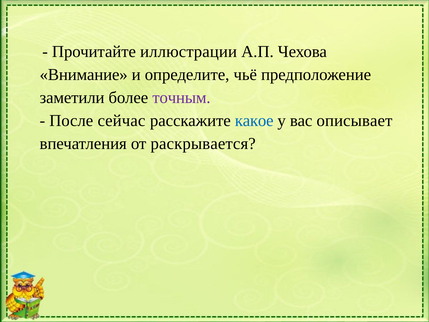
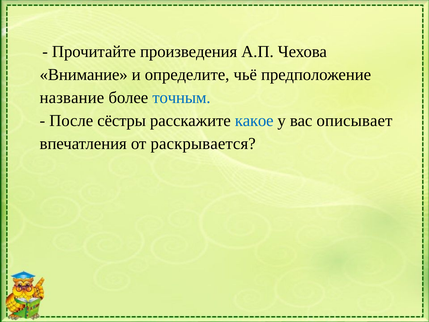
иллюстрации: иллюстрации -> произведения (189, 51)
заметили: заметили -> название (72, 98)
точным colour: purple -> blue (181, 98)
сейчас: сейчас -> сёстры (122, 121)
